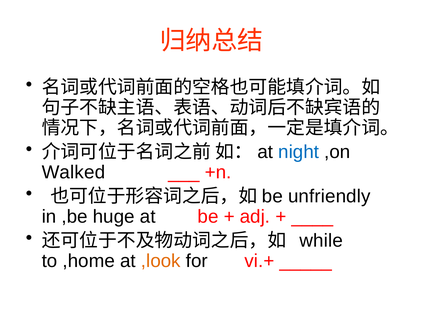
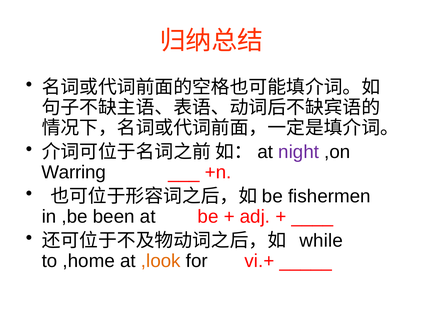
night colour: blue -> purple (299, 152)
Walked: Walked -> Warring (74, 173)
unfriendly: unfriendly -> fishermen (329, 197)
huge: huge -> been (114, 217)
